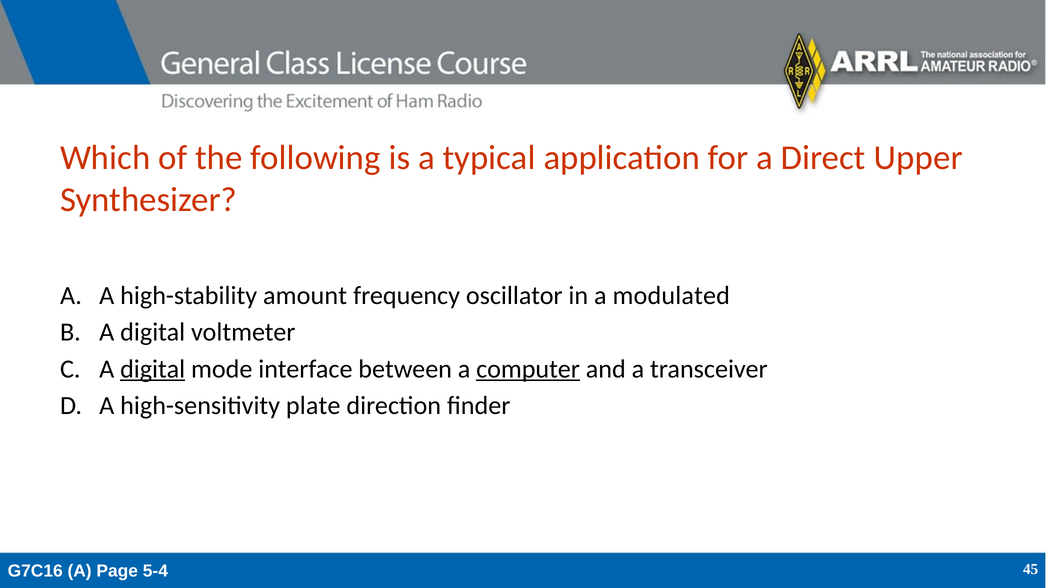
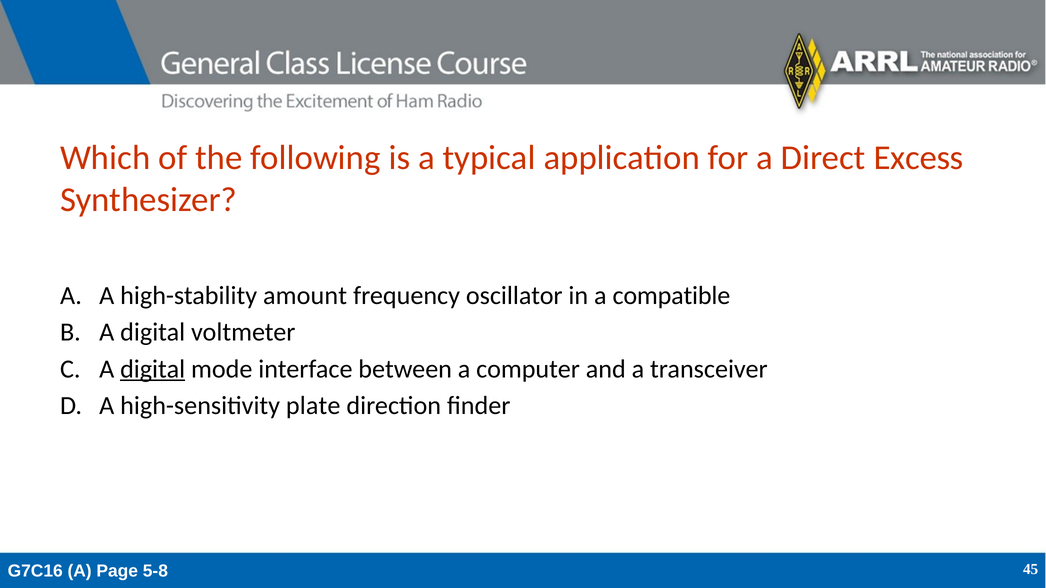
Upper: Upper -> Excess (919, 158)
modulated: modulated -> compatible (671, 296)
computer underline: present -> none (528, 369)
5-4: 5-4 -> 5-8 (155, 571)
